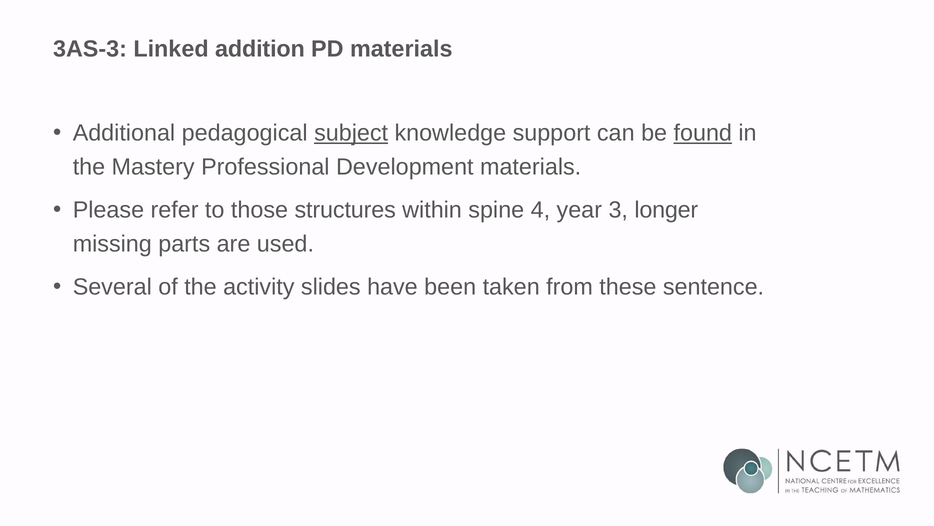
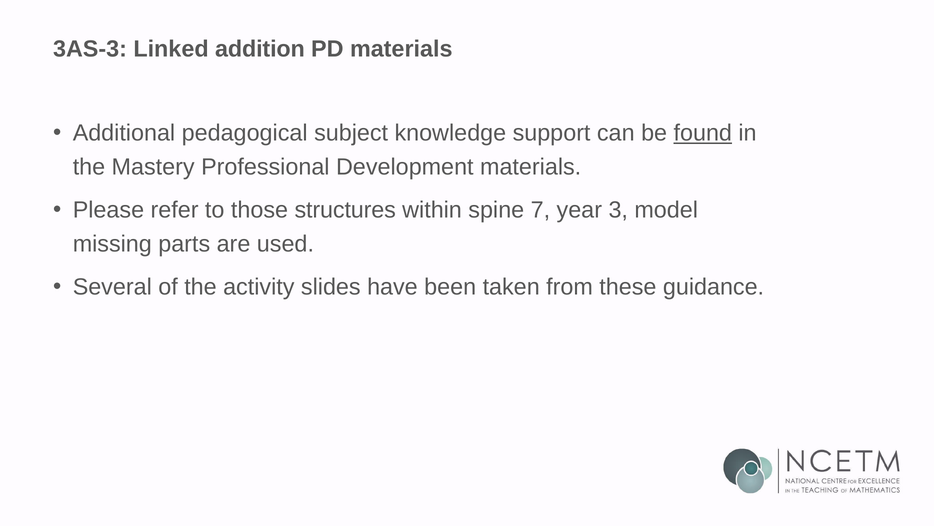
subject underline: present -> none (351, 133)
4: 4 -> 7 (540, 210)
longer: longer -> model (666, 210)
sentence: sentence -> guidance (714, 287)
